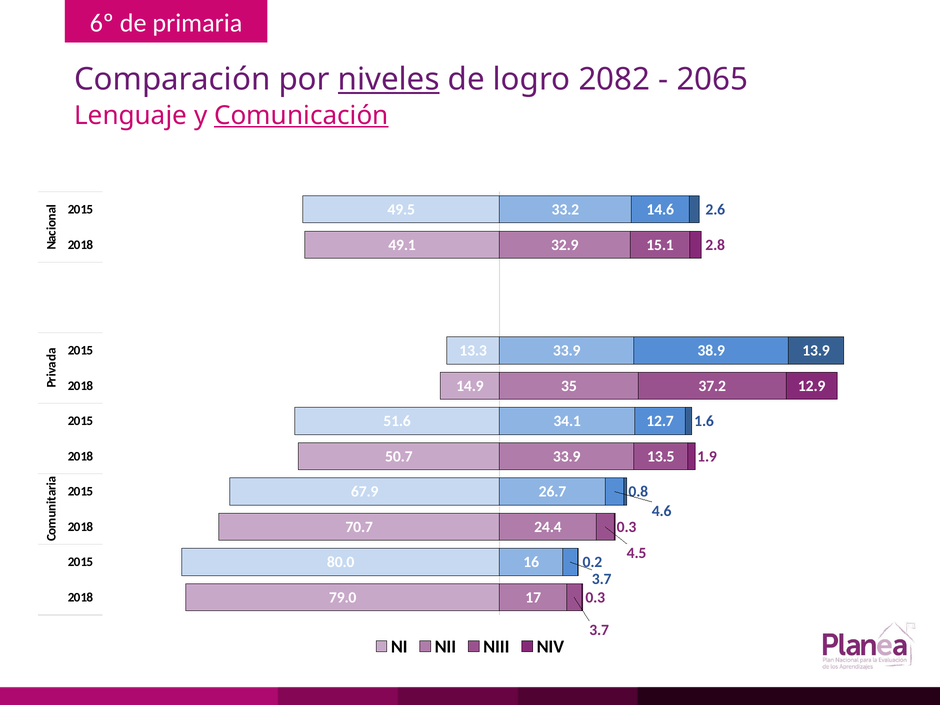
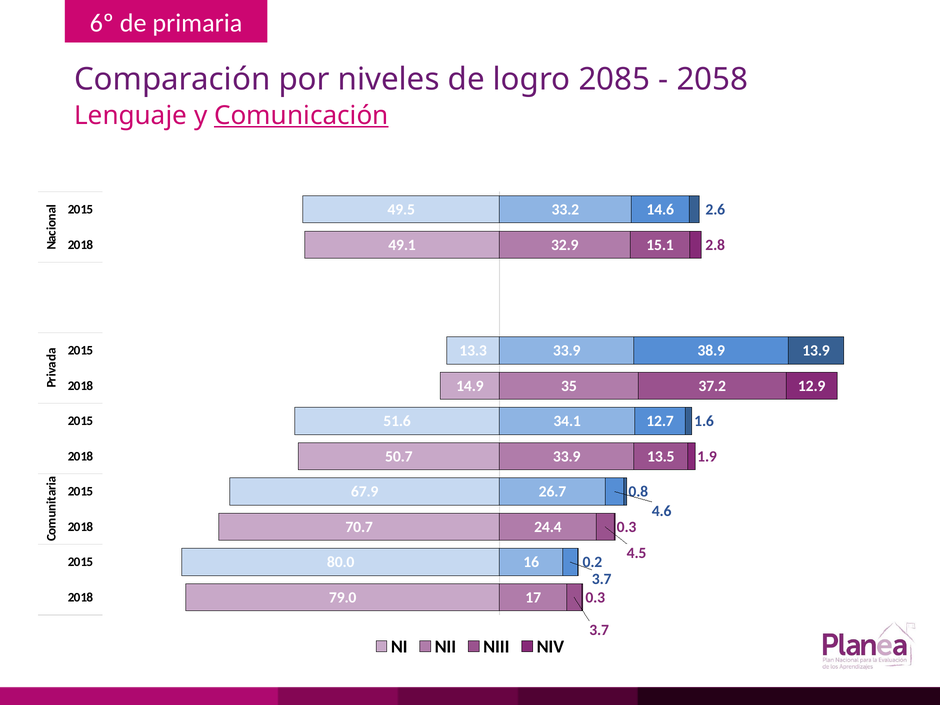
niveles underline: present -> none (389, 80)
2082: 2082 -> 2085 (614, 80)
2065: 2065 -> 2058 (712, 80)
